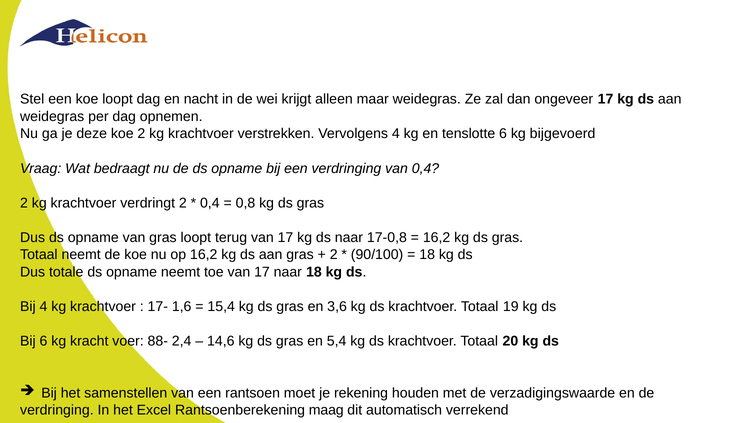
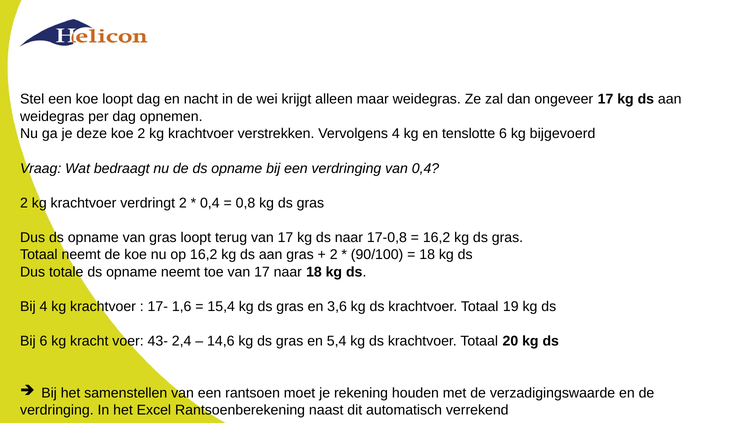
88-: 88- -> 43- (158, 341)
maag: maag -> naast (326, 410)
